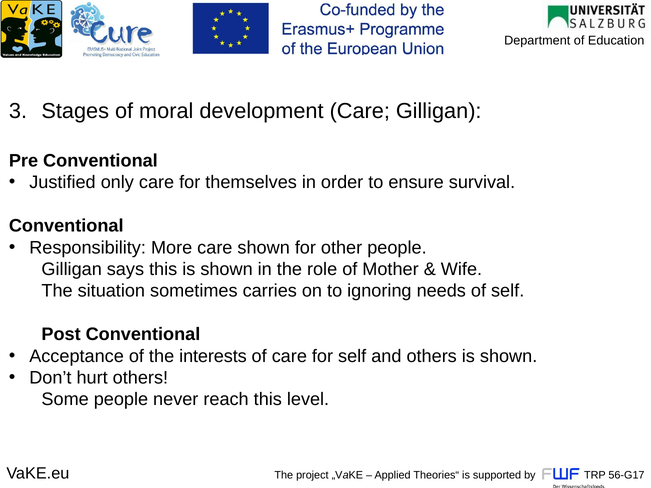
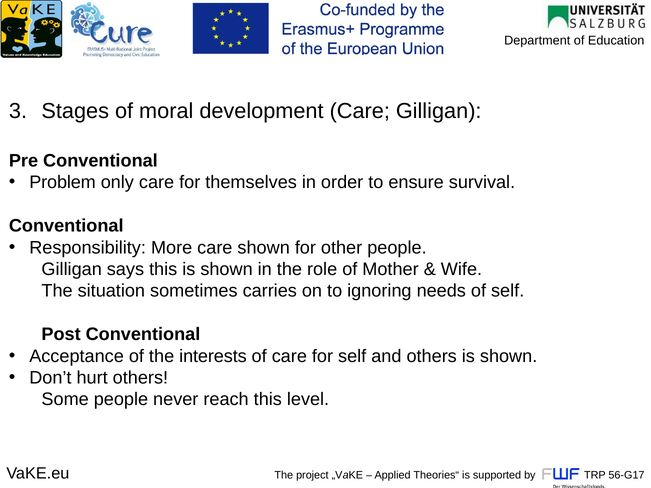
Justified: Justified -> Problem (63, 183)
